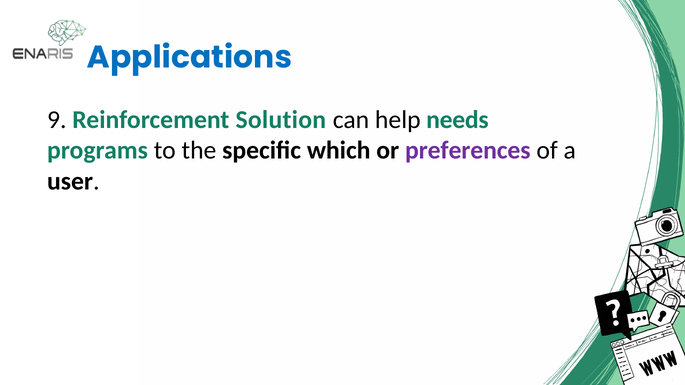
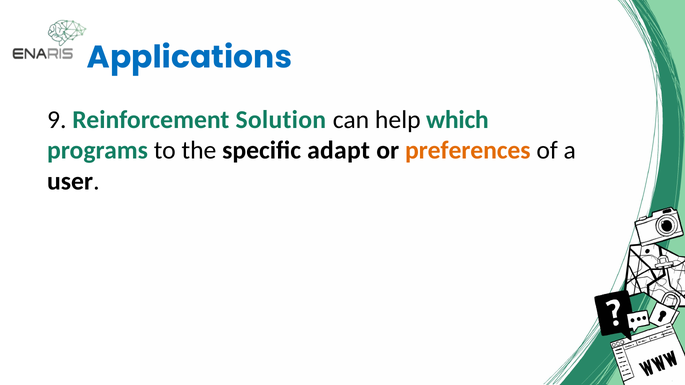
needs: needs -> which (457, 120)
which: which -> adapt (339, 151)
preferences colour: purple -> orange (468, 151)
